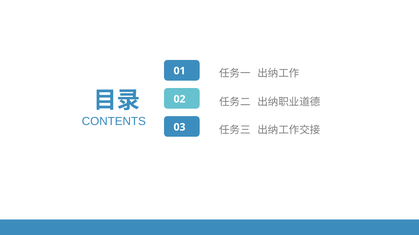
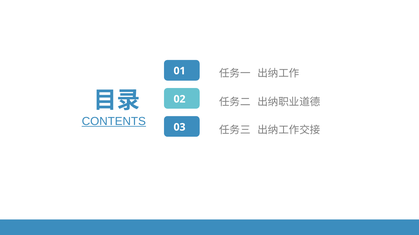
CONTENTS underline: none -> present (114, 122)
